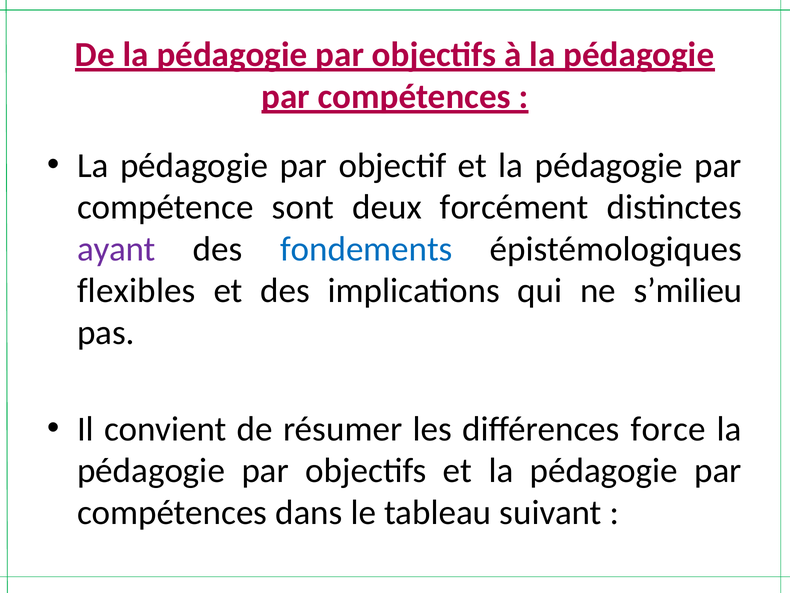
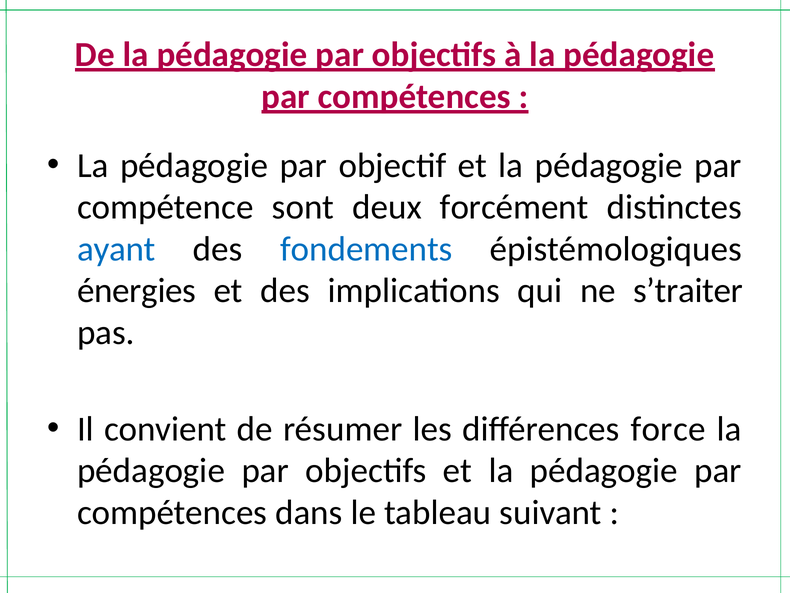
ayant colour: purple -> blue (116, 249)
flexibles: flexibles -> énergies (137, 290)
s’milieu: s’milieu -> s’traiter (688, 290)
